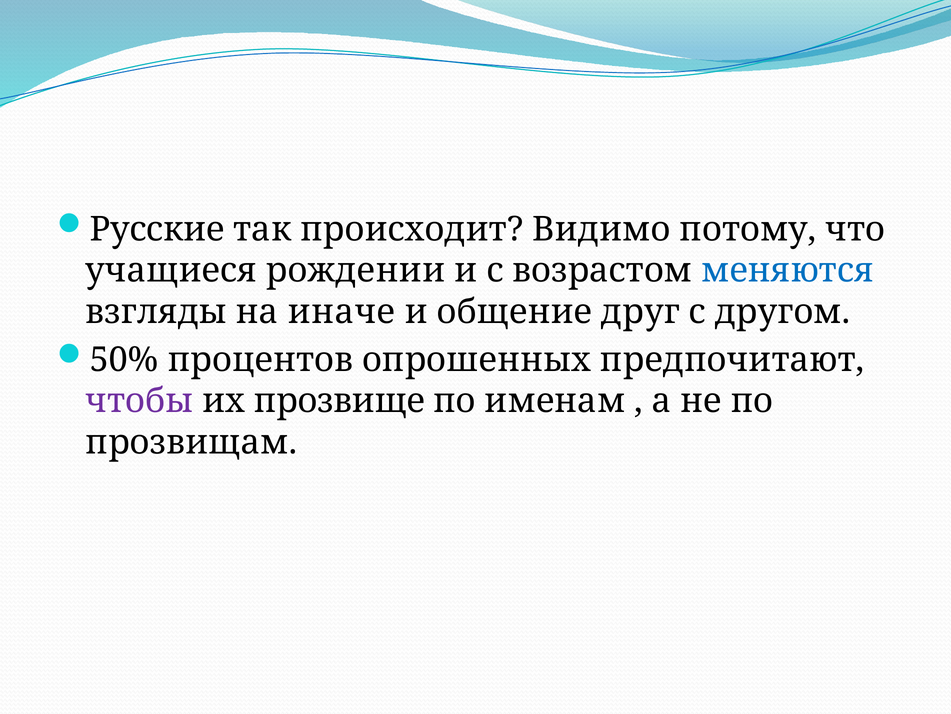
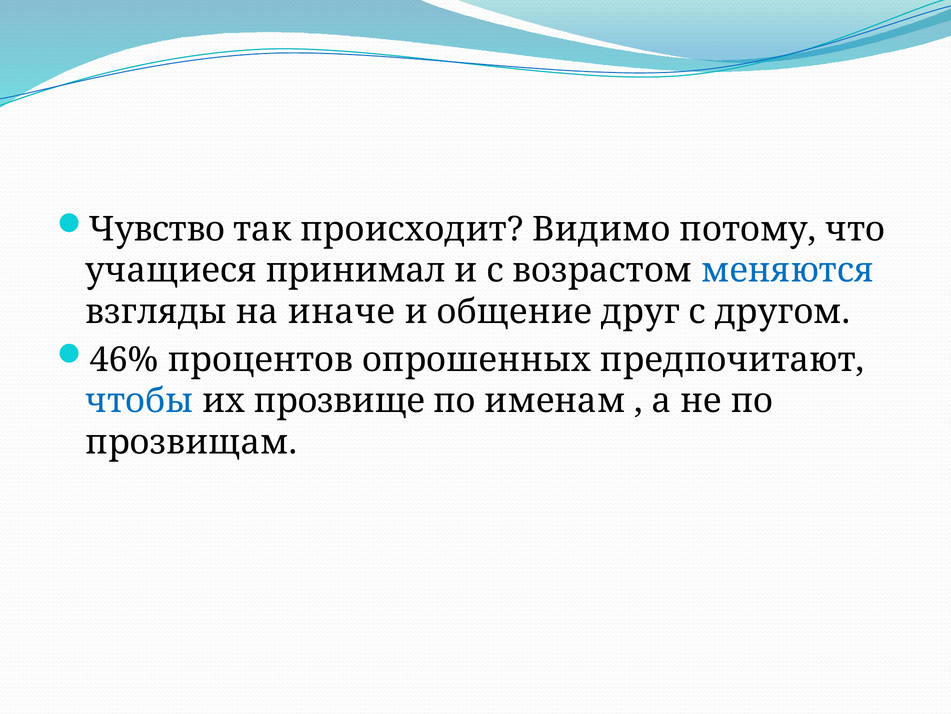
Русские: Русские -> Чувство (157, 229)
рождении: рождении -> принимал (356, 270)
50%: 50% -> 46% (124, 359)
чтобы colour: purple -> blue (139, 401)
